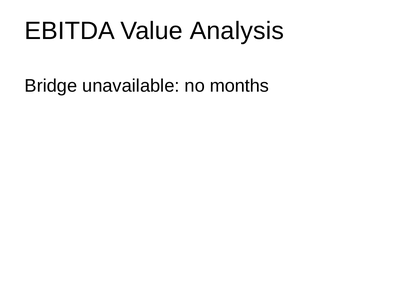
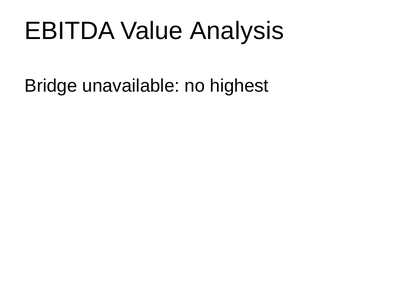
months: months -> highest (239, 86)
